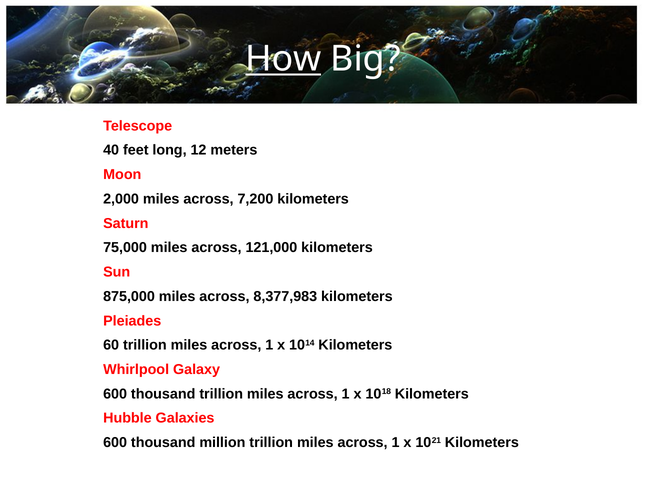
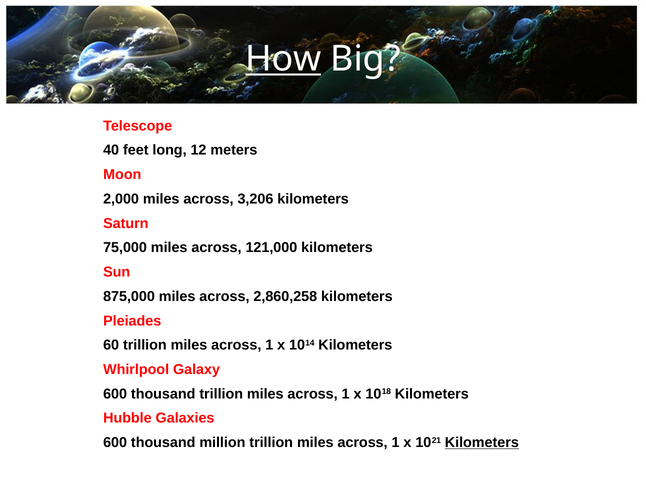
7,200: 7,200 -> 3,206 (255, 199)
8,377,983: 8,377,983 -> 2,860,258 (285, 297)
Kilometers underline: none -> present (482, 443)
